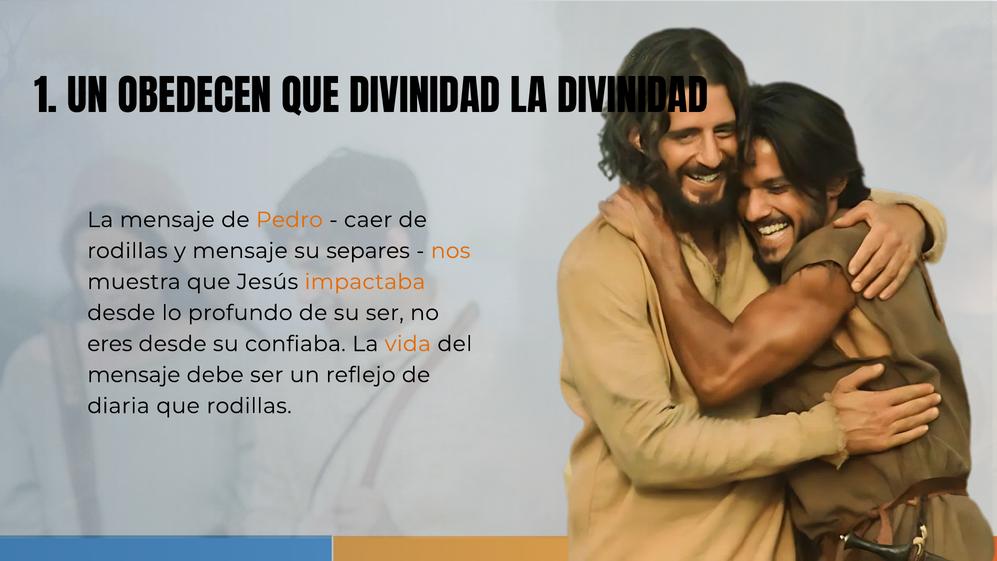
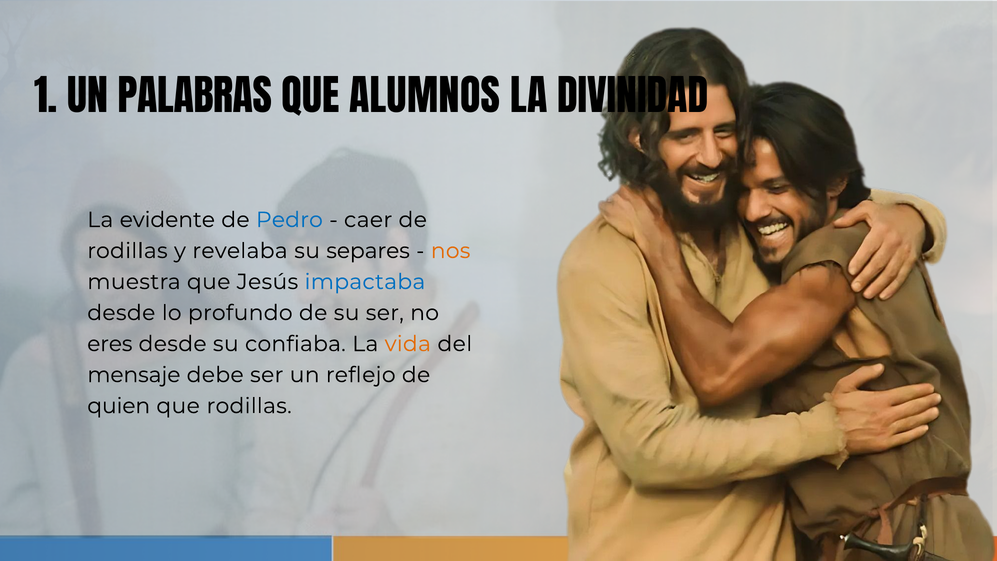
OBEDECEN: OBEDECEN -> PALABRAS (195, 98)
QUE DIVINIDAD: DIVINIDAD -> ALUMNOS (425, 98)
La mensaje: mensaje -> evidente (167, 220)
Pedro colour: orange -> blue (289, 220)
y mensaje: mensaje -> revelaba (240, 251)
impactaba colour: orange -> blue (365, 282)
diaria: diaria -> quien (119, 406)
